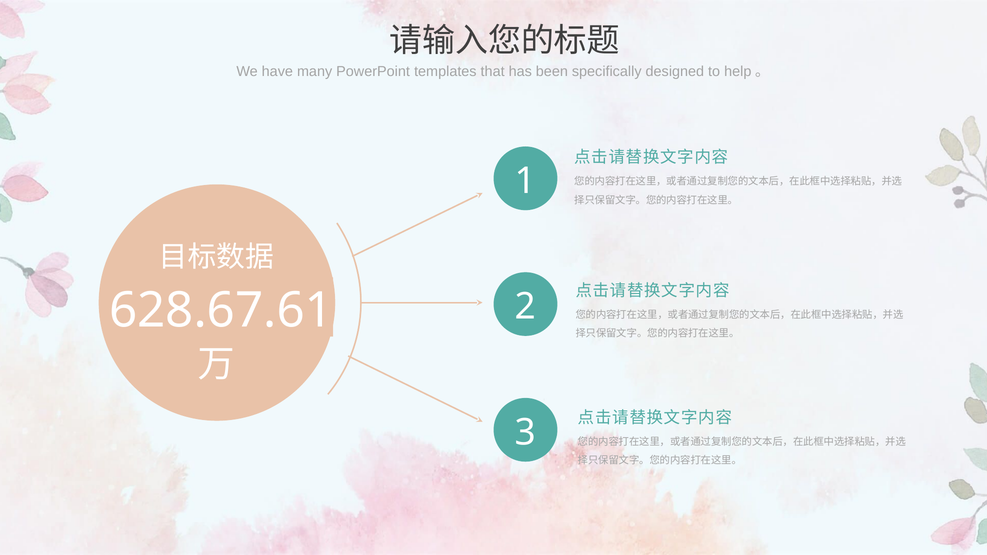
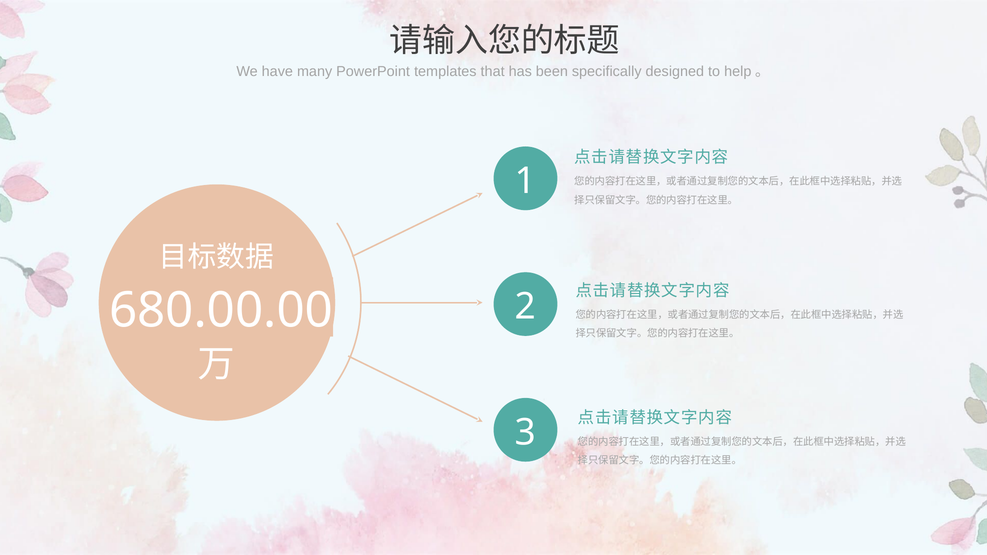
628.67.61: 628.67.61 -> 680.00.00 (221, 310)
